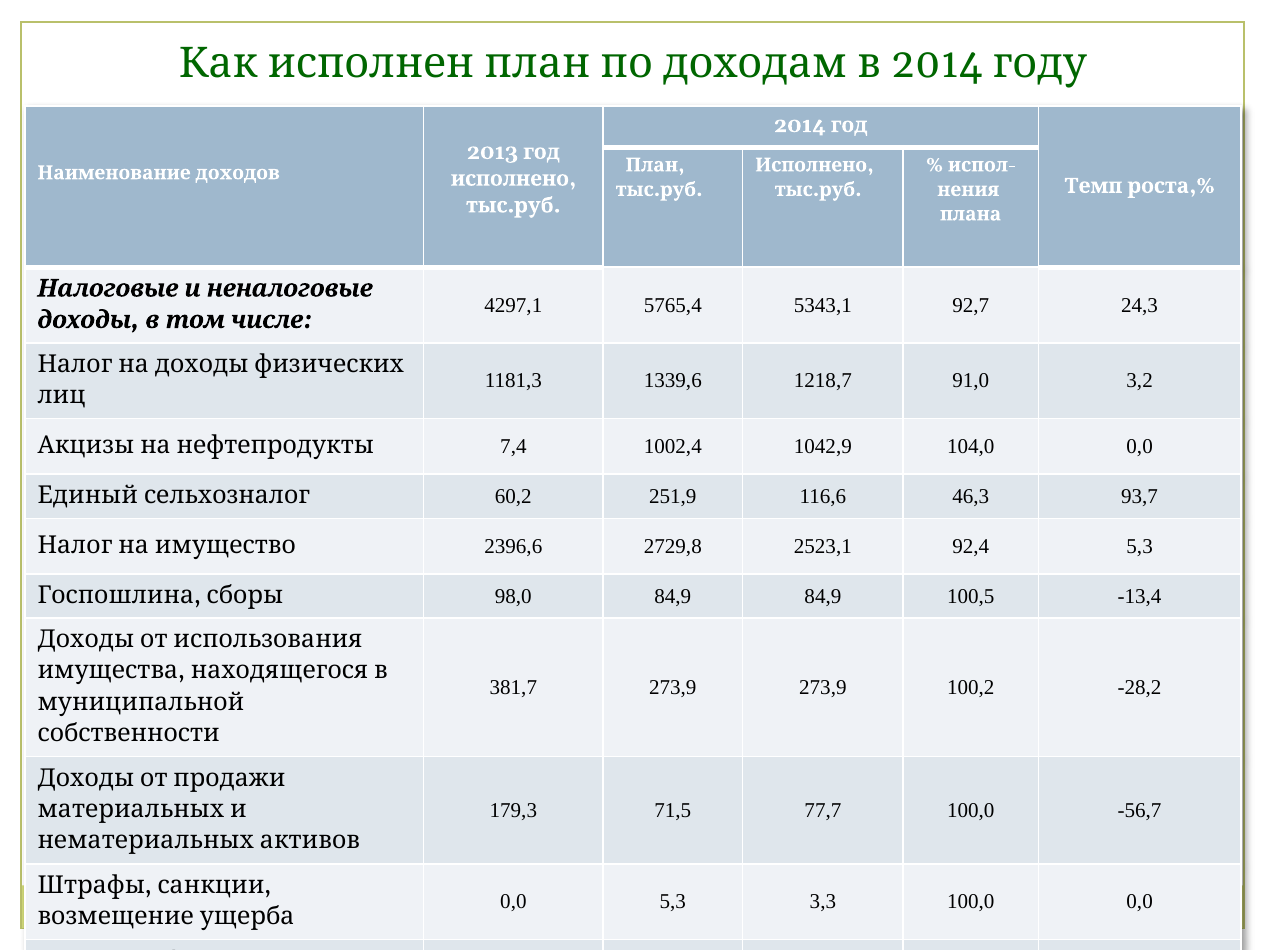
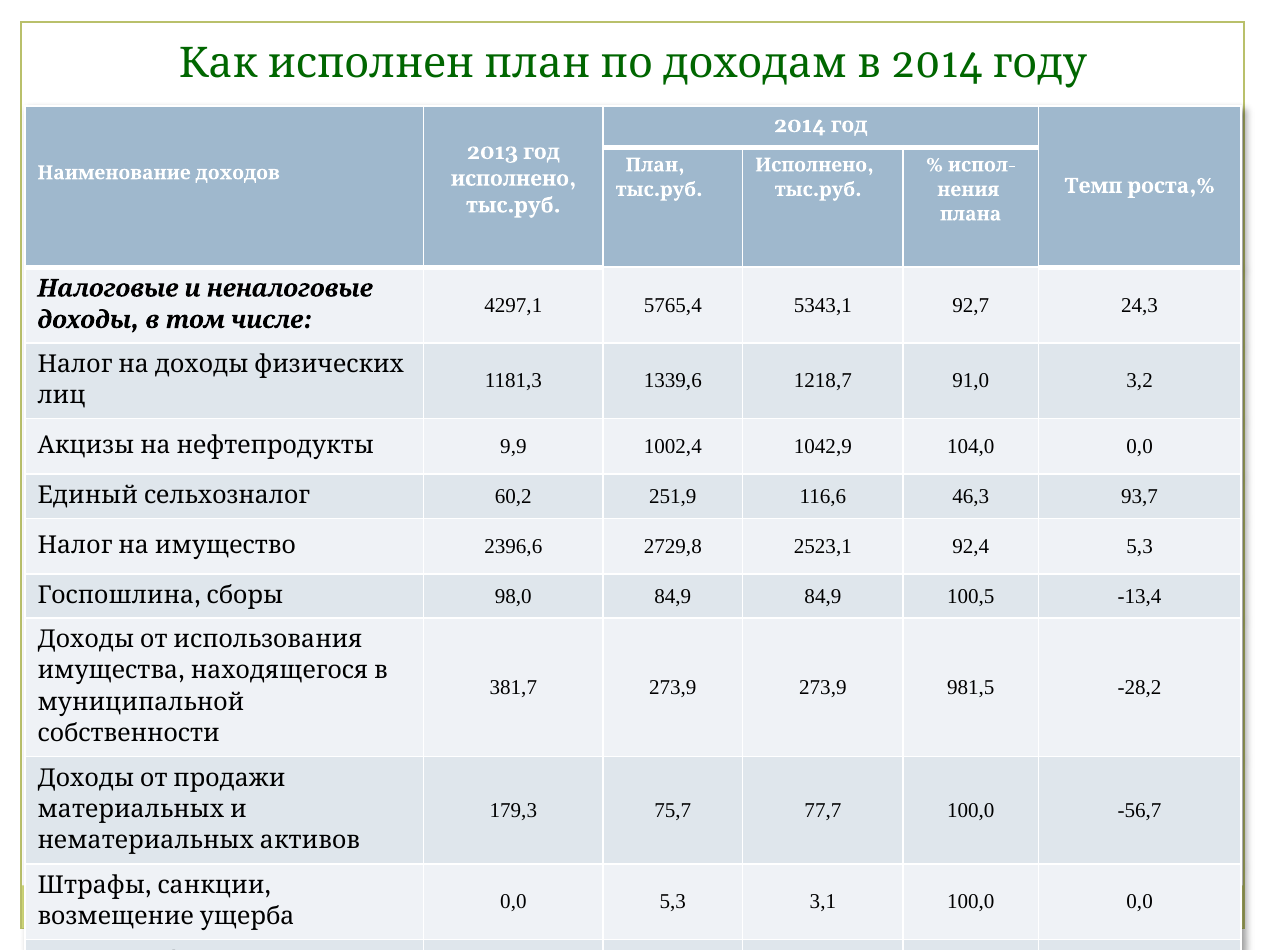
7,4: 7,4 -> 9,9 (513, 446)
100,2: 100,2 -> 981,5 (971, 687)
71,5: 71,5 -> 75,7 (673, 810)
3,3: 3,3 -> 3,1 (823, 901)
